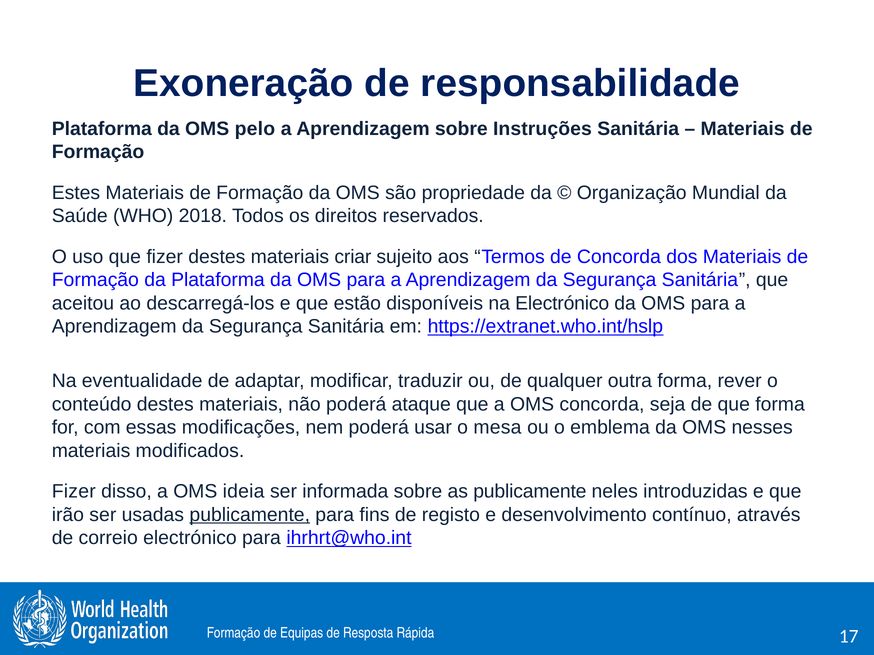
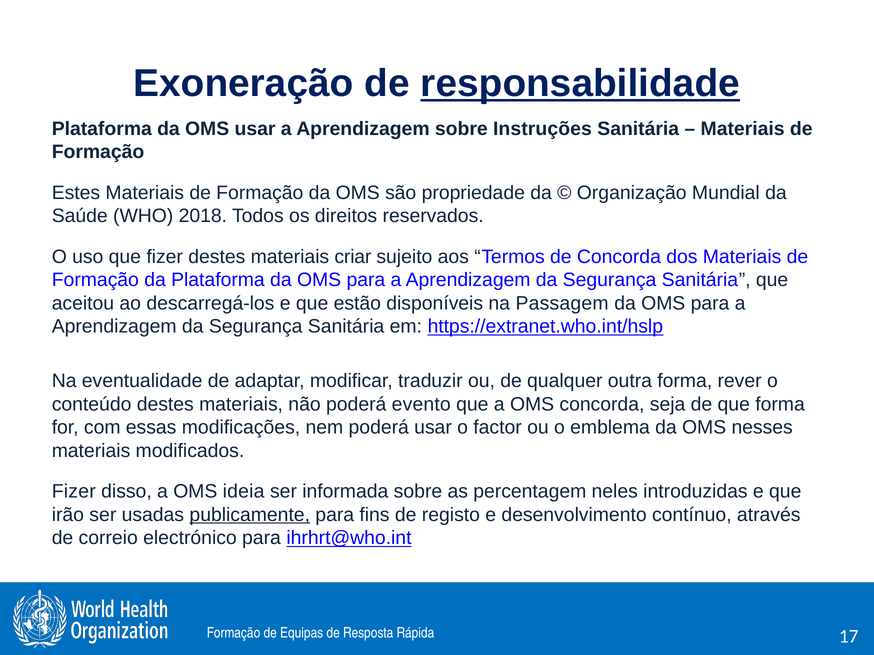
responsabilidade underline: none -> present (580, 84)
OMS pelo: pelo -> usar (255, 129)
na Electrónico: Electrónico -> Passagem (562, 303)
ataque: ataque -> evento (421, 404)
mesa: mesa -> factor (498, 428)
as publicamente: publicamente -> percentagem (530, 492)
